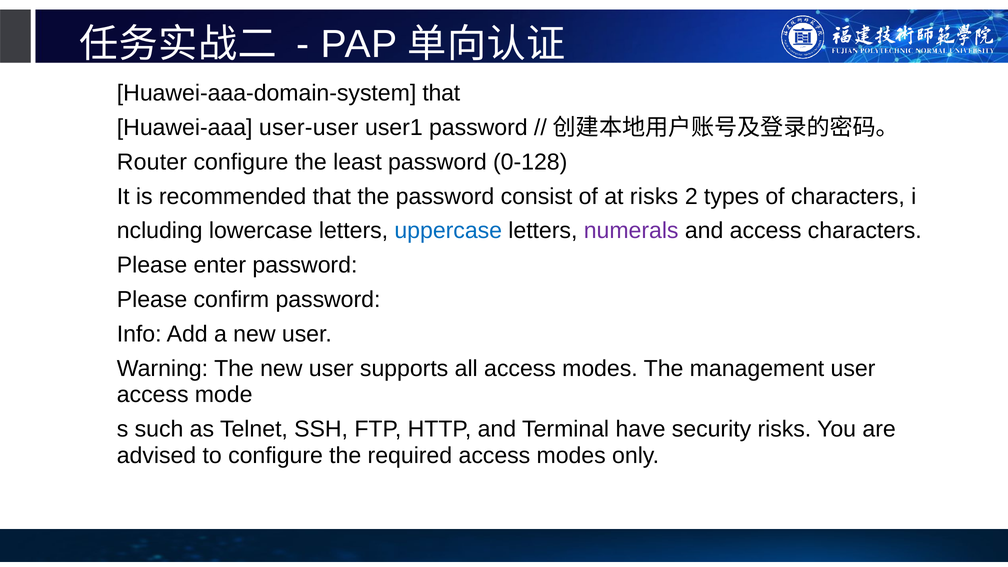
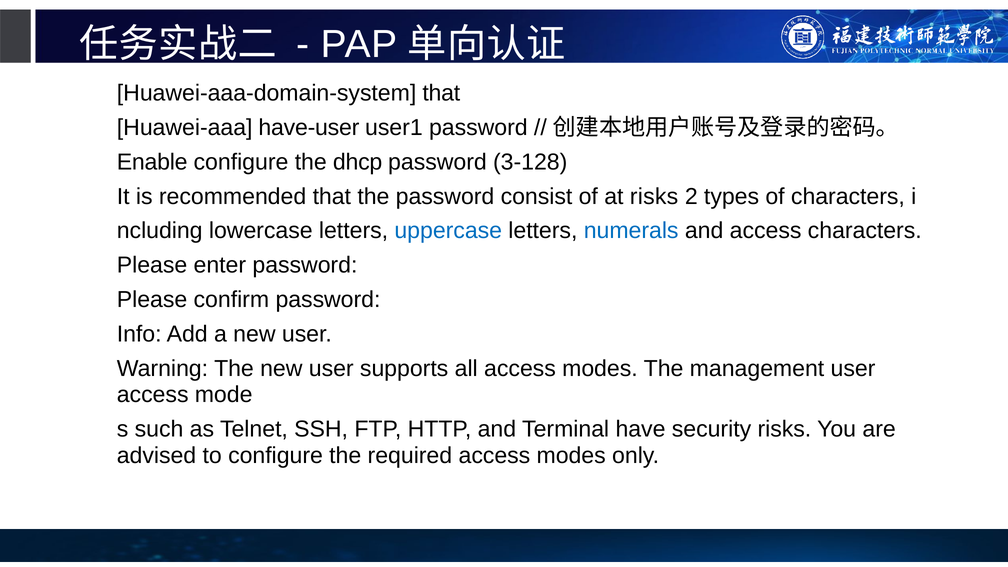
user-user: user-user -> have-user (309, 128)
Router: Router -> Enable (152, 162)
least: least -> dhcp (358, 162)
0-128: 0-128 -> 3-128 (530, 162)
numerals colour: purple -> blue (631, 231)
